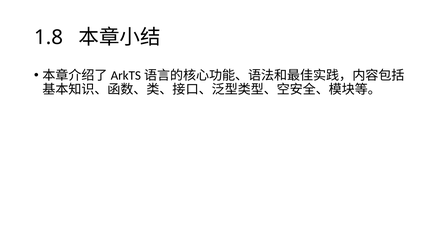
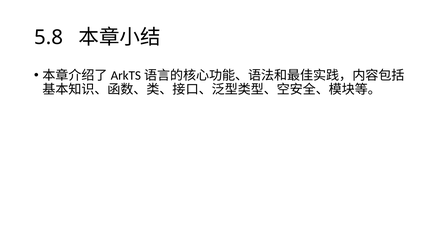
1.8: 1.8 -> 5.8 (49, 38)
